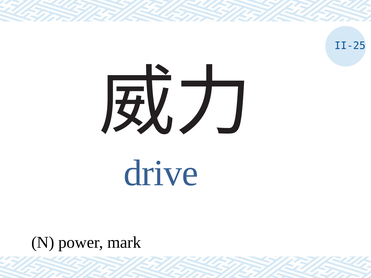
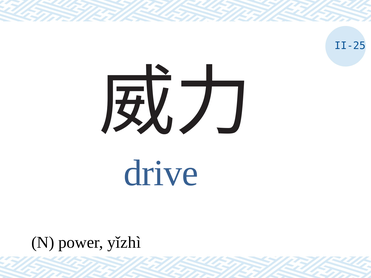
mark: mark -> yǐzhì (124, 243)
